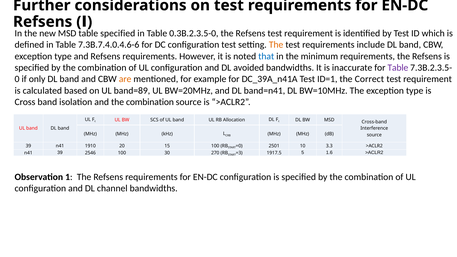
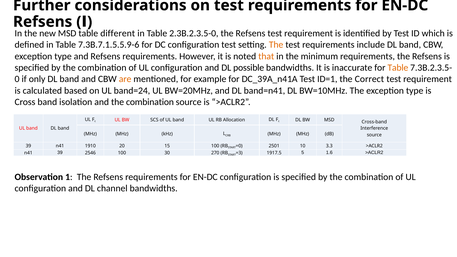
table specified: specified -> different (118, 33)
0.3B.2.3.5-0: 0.3B.2.3.5-0 -> 2.3B.2.3.5-0 (194, 33)
7.3B.7.4.0.4.6-6: 7.3B.7.4.0.4.6-6 -> 7.3B.7.1.5.5.9-6 (109, 45)
that colour: blue -> orange (266, 56)
avoided: avoided -> possible (249, 68)
Table colour: purple -> orange (398, 68)
band=89: band=89 -> band=24 (132, 91)
